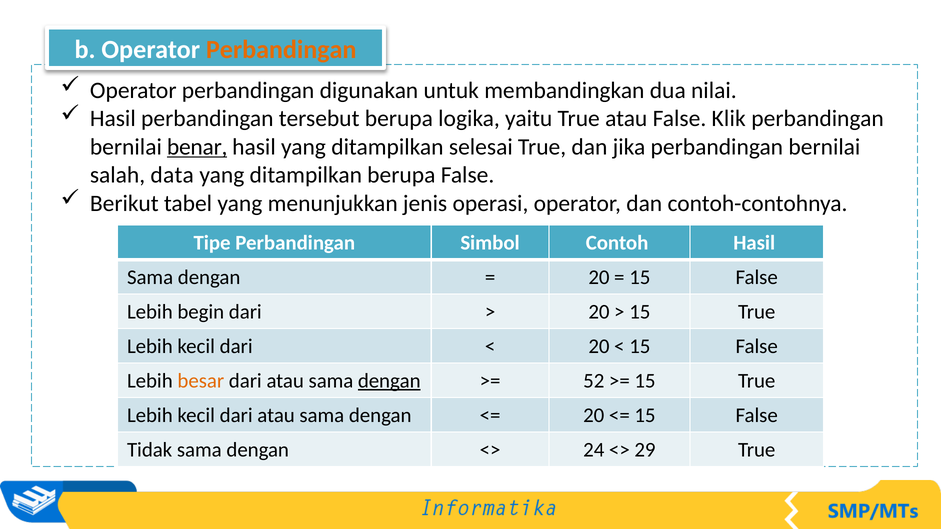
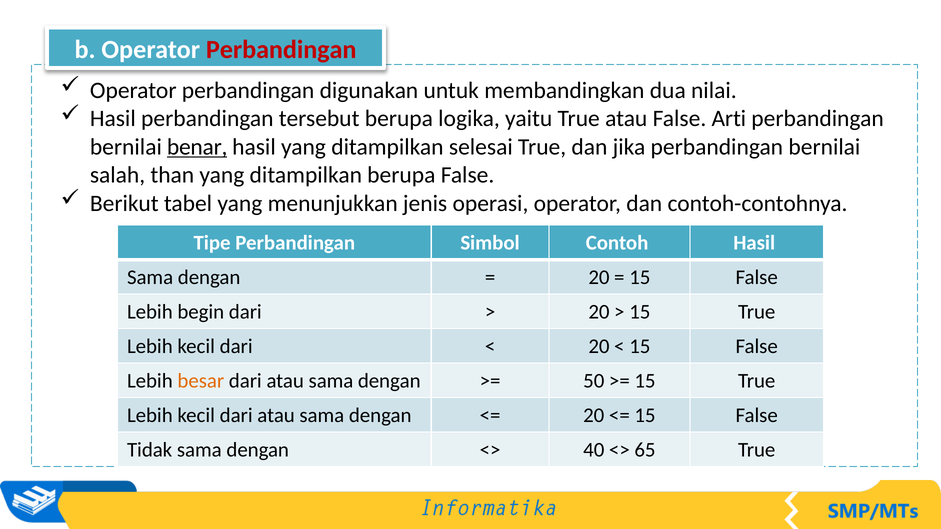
Perbandingan colour: orange -> red (281, 50)
Klik: Klik -> Arti (729, 119)
data: data -> than (172, 175)
dengan underline: present -> none (389, 381)
52: 52 -> 50 (594, 381)
24: 24 -> 40 (594, 450)
29: 29 -> 65 (645, 450)
